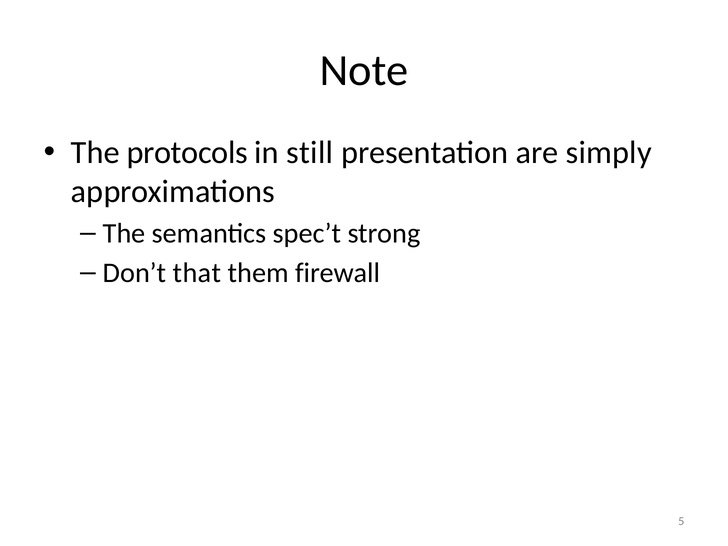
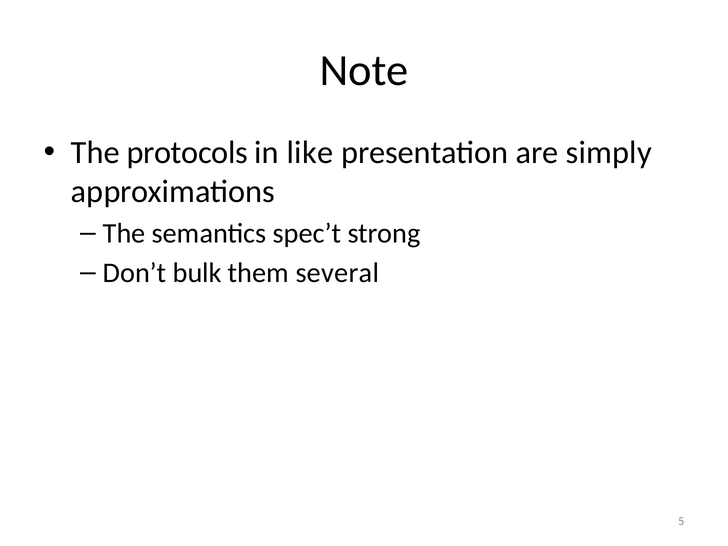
still: still -> like (310, 153)
that: that -> bulk (197, 273)
firewall: firewall -> several (337, 273)
